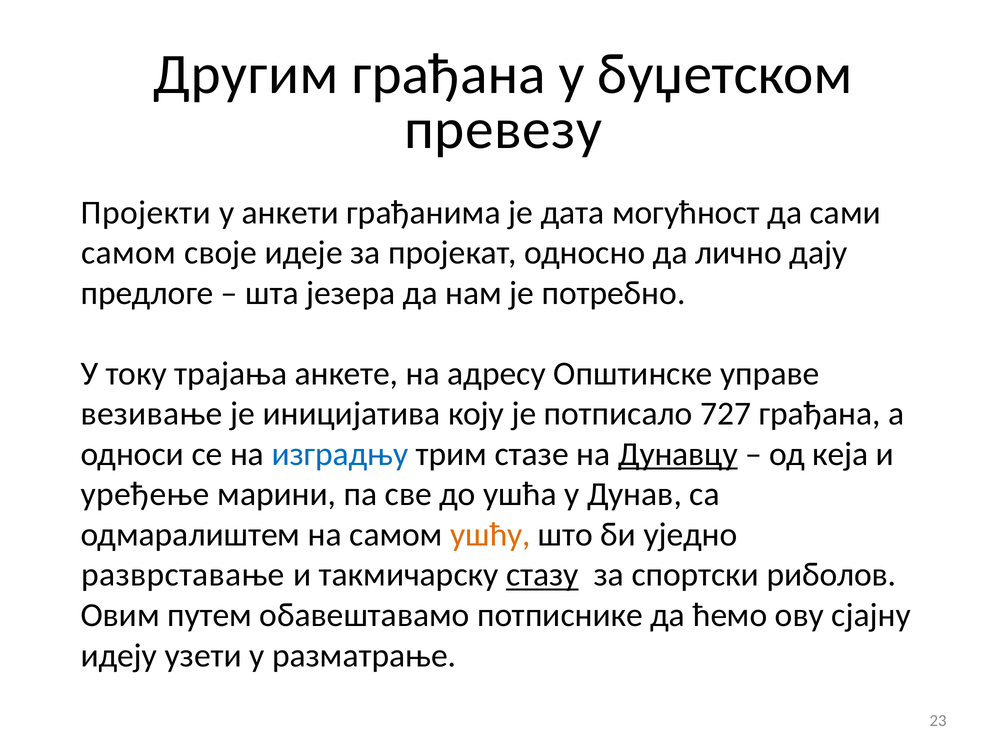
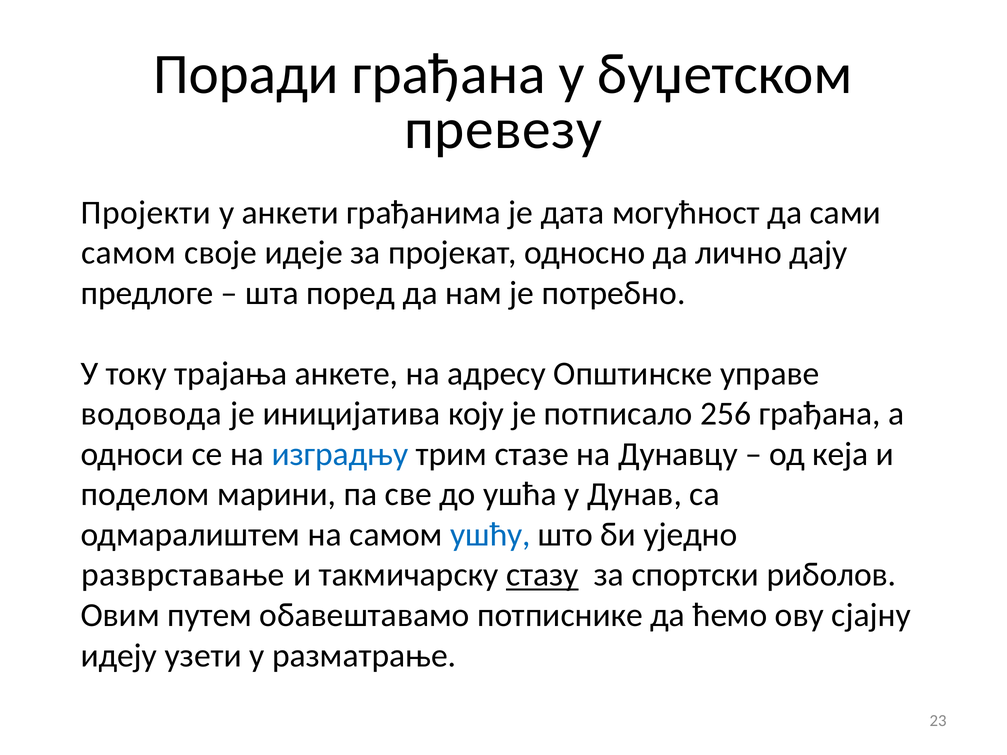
Другим: Другим -> Поради (246, 74)
језера: језера -> поред (351, 293)
везивање: везивање -> водовода (151, 414)
727: 727 -> 256 (726, 414)
Дунавцу underline: present -> none (678, 454)
уређење: уређење -> поделом (145, 495)
ушћу colour: orange -> blue (490, 535)
